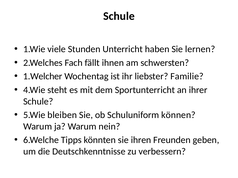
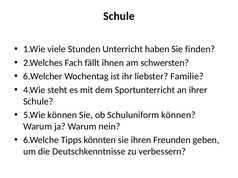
lernen: lernen -> finden (200, 49)
1.Welcher: 1.Welcher -> 6.Welcher (43, 77)
5.Wie bleiben: bleiben -> können (62, 115)
